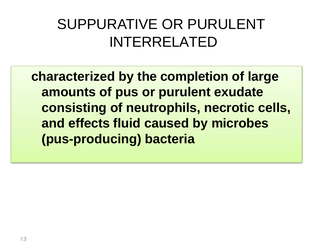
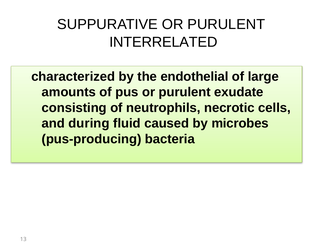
completion: completion -> endothelial (194, 77)
effects: effects -> during (89, 123)
